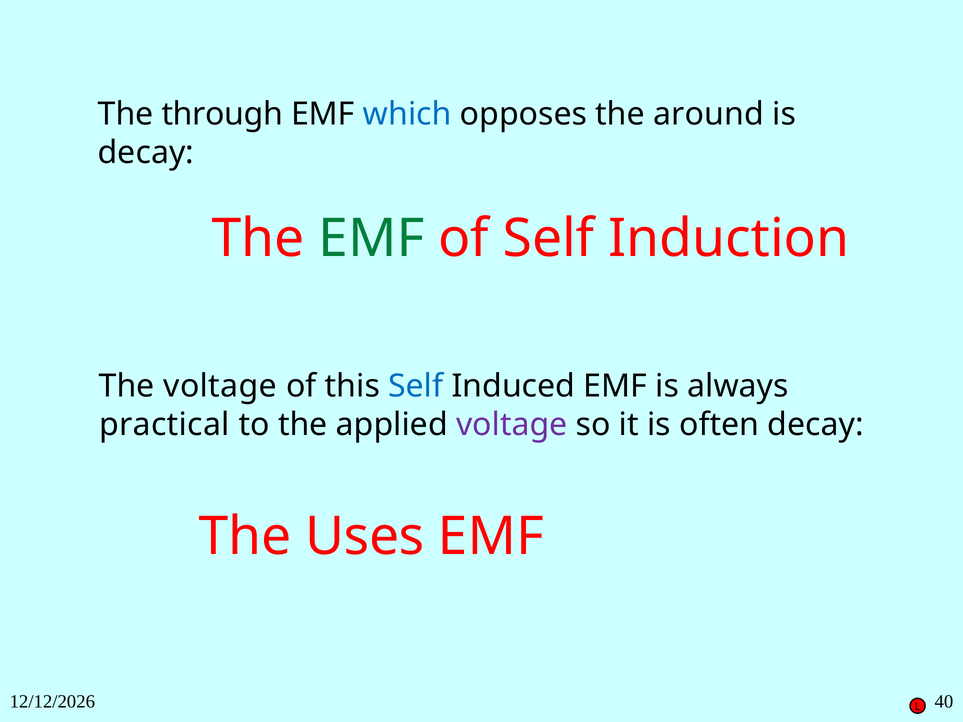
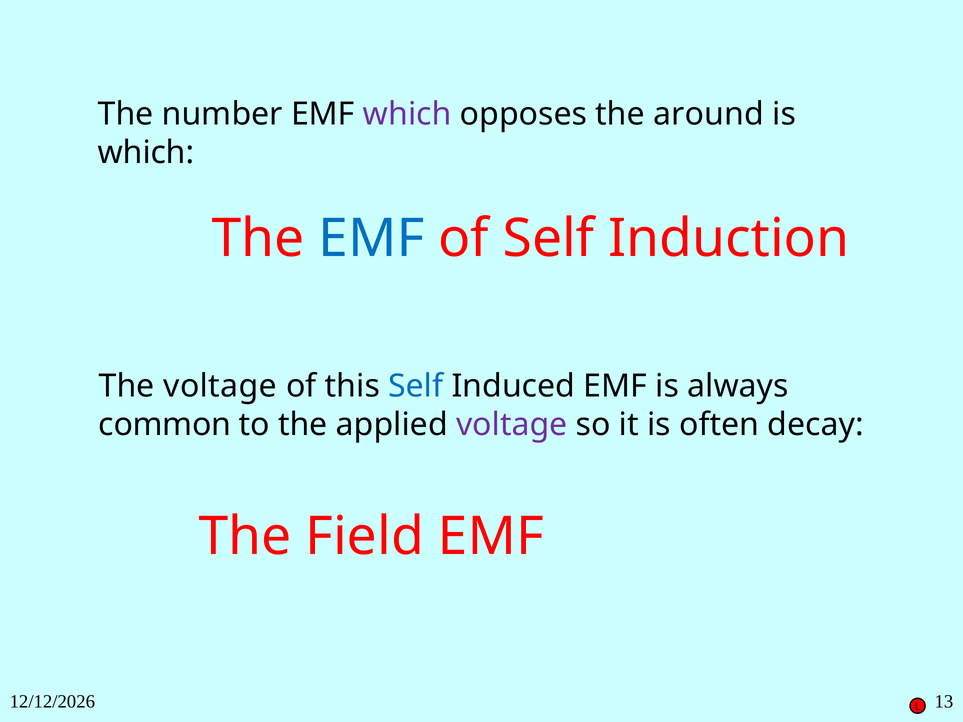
through: through -> number (222, 114)
which colour: blue -> purple (407, 114)
decay: decay -> which (146, 153)
EMF colour: green -> blue (371, 239)
practical: practical -> common (165, 425)
Uses: Uses -> Field (365, 537)
40: 40 -> 13 (944, 702)
